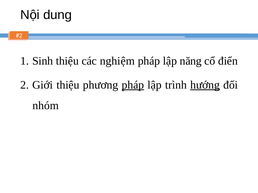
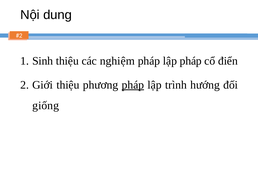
lập năng: năng -> pháp (191, 61)
hướng underline: present -> none (205, 85)
nhóm: nhóm -> giống (46, 106)
